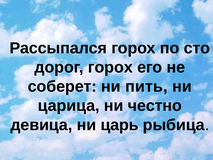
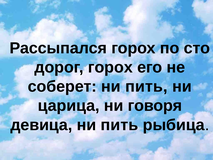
честно: честно -> говоря (155, 106)
девица ни царь: царь -> пить (119, 125)
